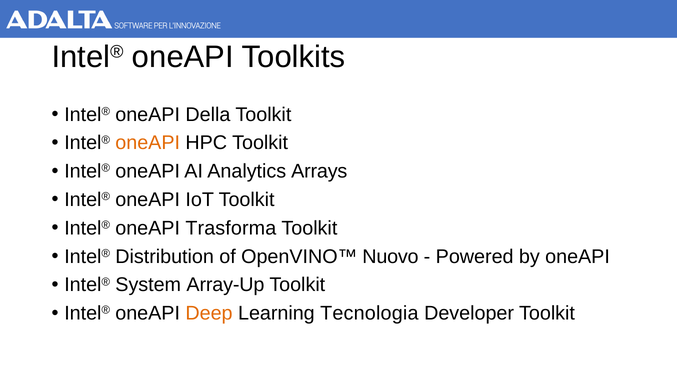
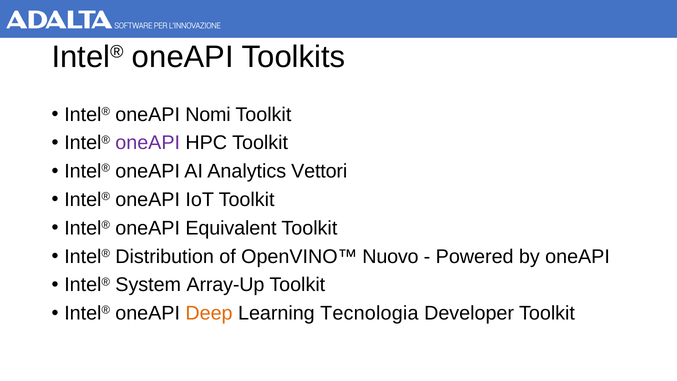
Della: Della -> Nomi (208, 114)
oneAPI colour: orange -> purple (148, 143)
Arrays: Arrays -> Vettori (319, 171)
Trasforma: Trasforma -> Equivalent (231, 228)
